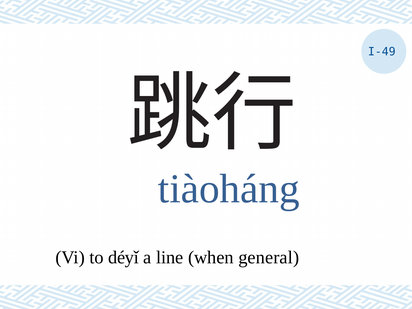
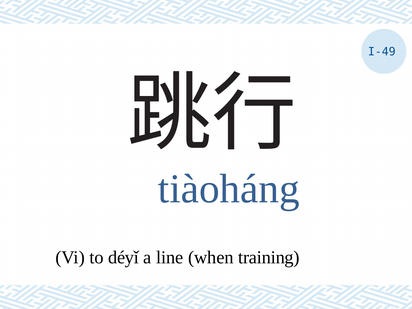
general: general -> training (269, 258)
